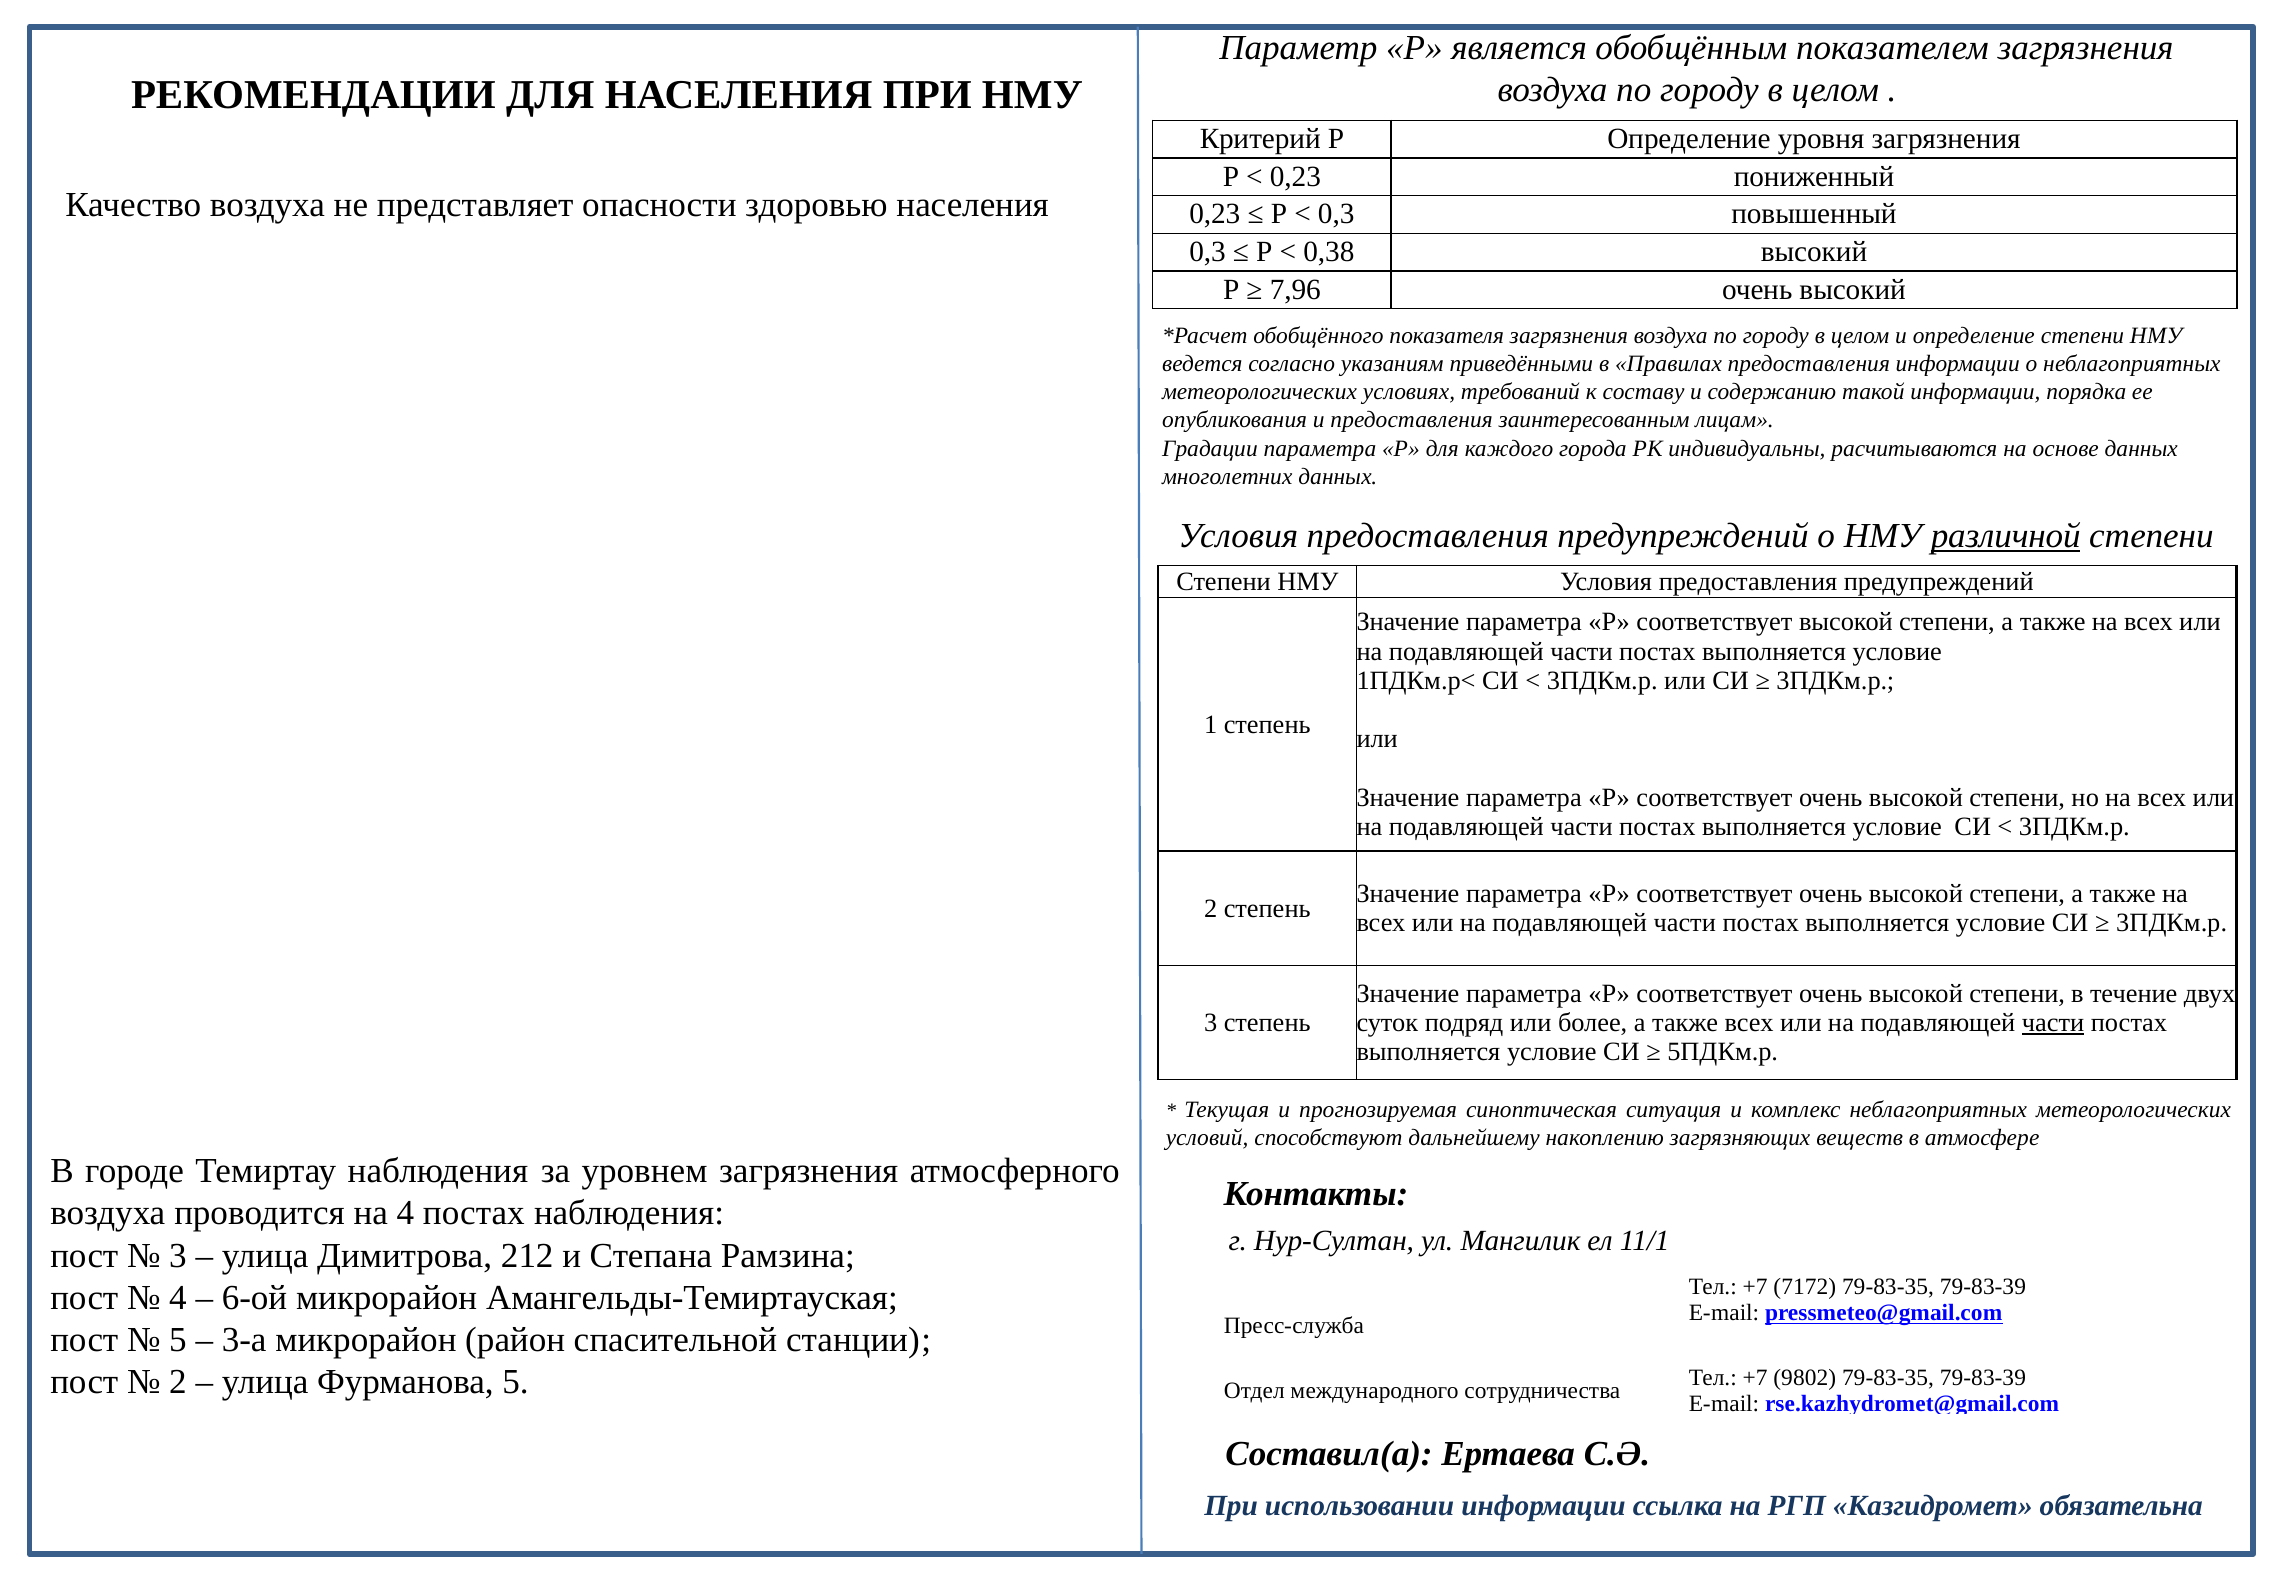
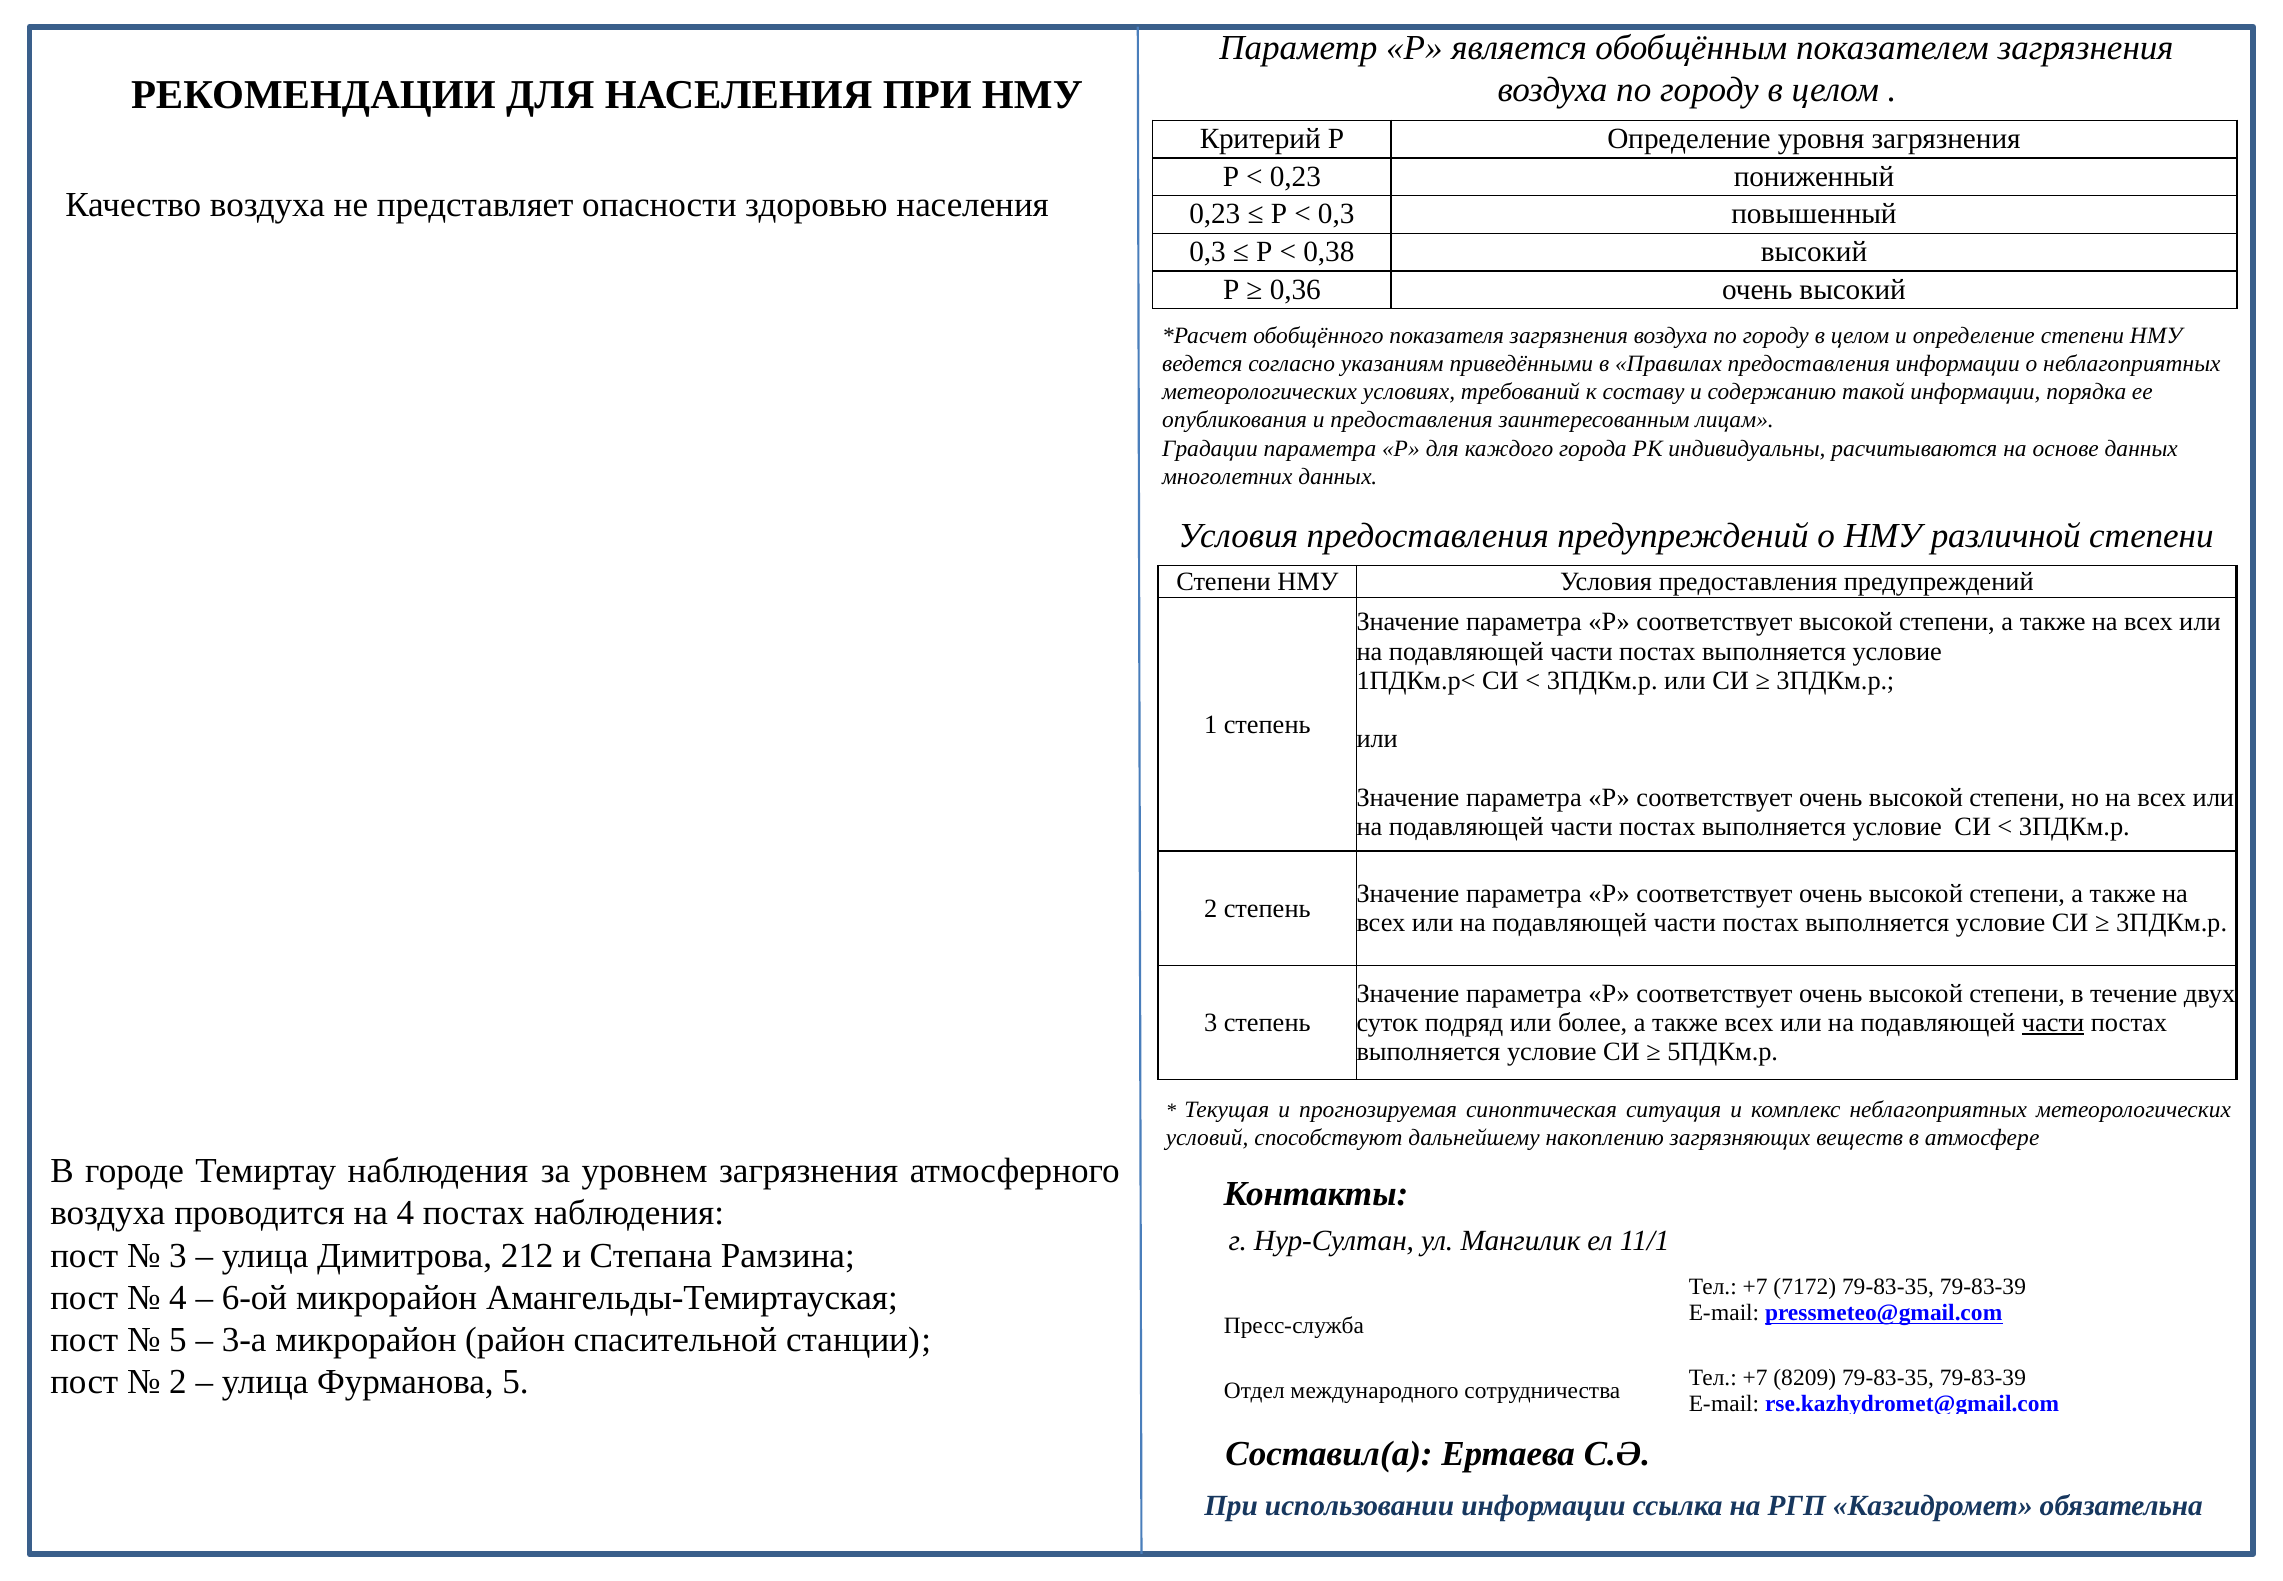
7,96: 7,96 -> 0,36 (1295, 290)
различной underline: present -> none (2006, 535)
9802: 9802 -> 8209 (1805, 1378)
